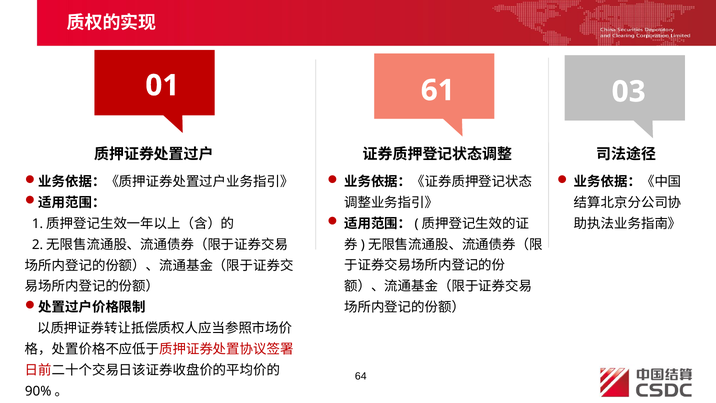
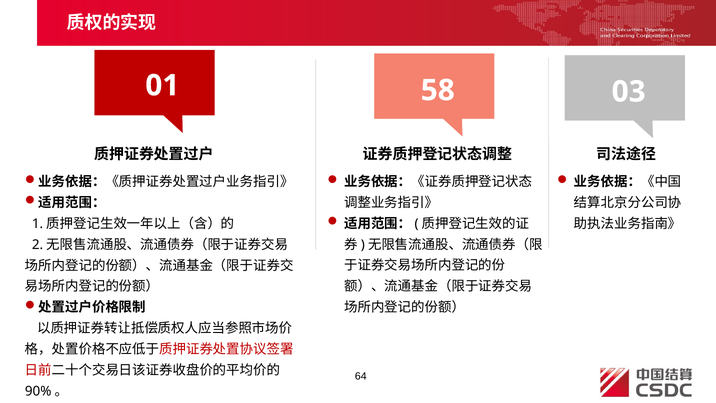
61: 61 -> 58 (438, 90)
